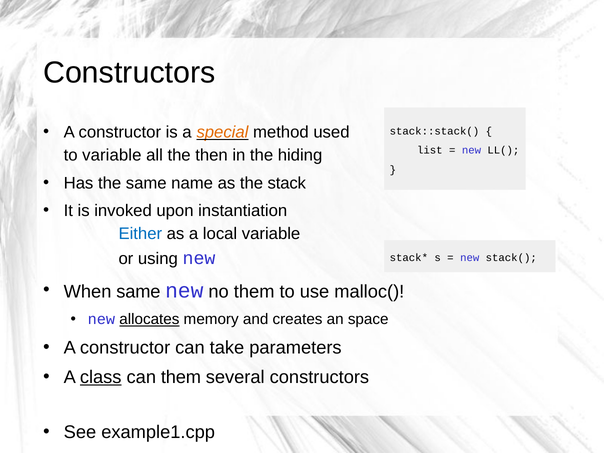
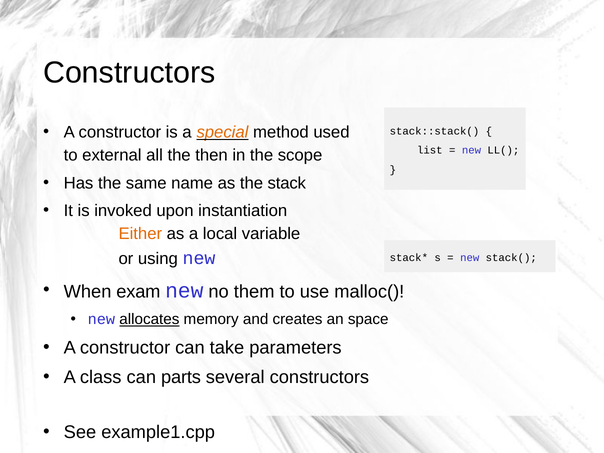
to variable: variable -> external (112, 155)
hiding: hiding -> scope (300, 155)
Either colour: blue -> orange (140, 234)
When same: same -> exam (138, 291)
class underline: present -> none (101, 377)
can them: them -> parts (181, 377)
